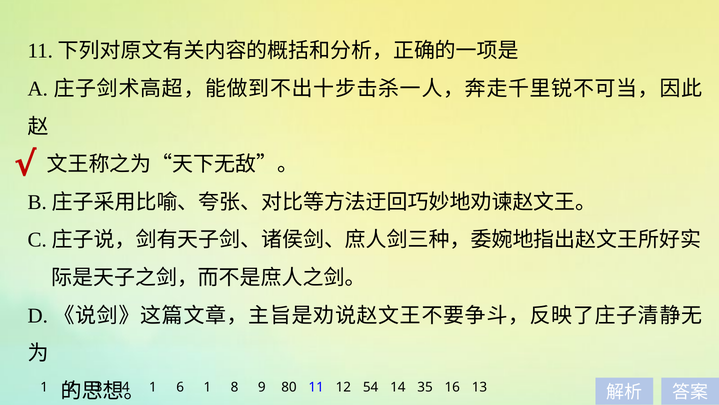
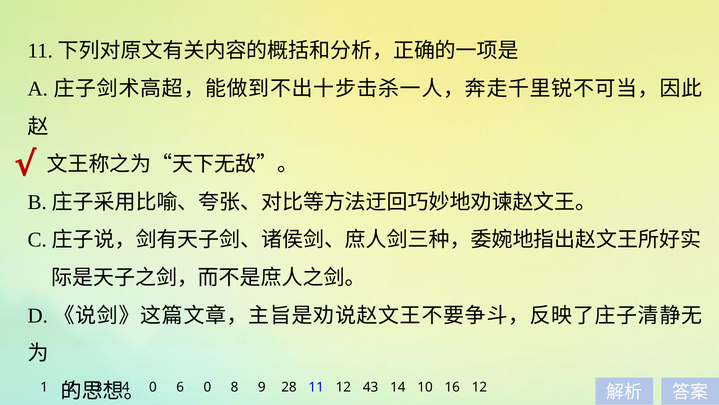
1: 1 -> 0 (153, 387)
6 1: 1 -> 0 (207, 387)
80: 80 -> 28 (289, 387)
54: 54 -> 43 (371, 387)
35: 35 -> 10 (425, 387)
16 13: 13 -> 12 (479, 387)
